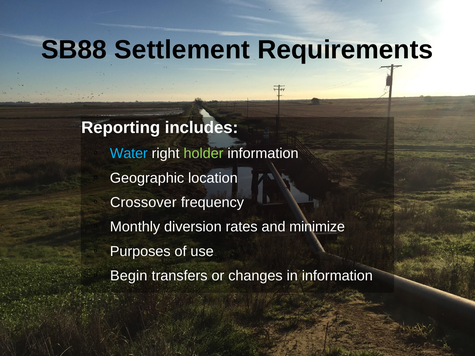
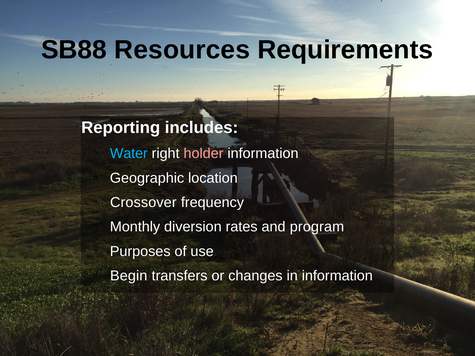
Settlement: Settlement -> Resources (182, 50)
holder colour: light green -> pink (204, 154)
minimize: minimize -> program (317, 227)
